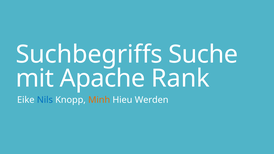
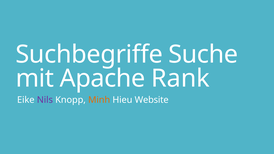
Suchbegriffs: Suchbegriffs -> Suchbegriffe (89, 54)
Nils colour: blue -> purple (45, 100)
Werden: Werden -> Website (152, 100)
